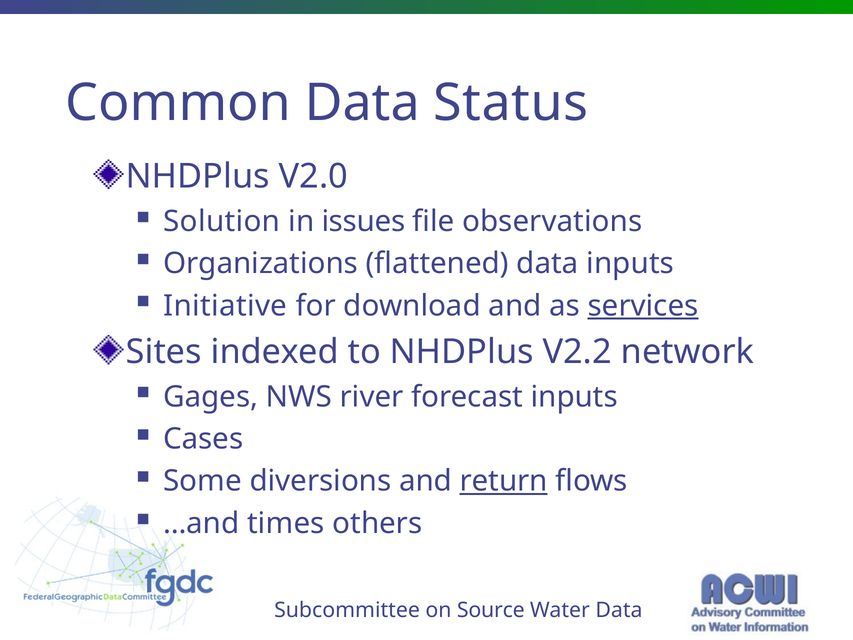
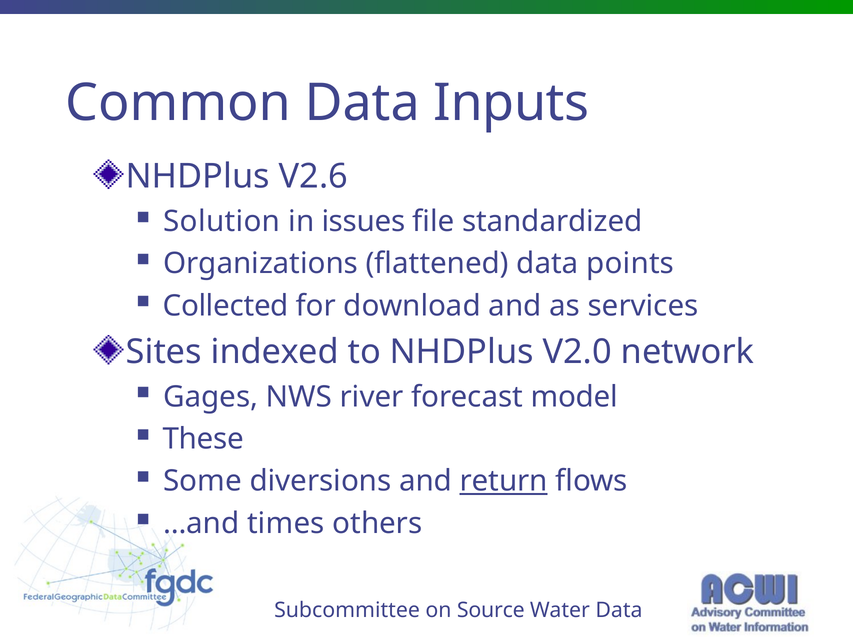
Status: Status -> Inputs (511, 103)
V2.0: V2.0 -> V2.6 (313, 177)
observations: observations -> standardized (552, 221)
data inputs: inputs -> points (630, 263)
Initiative: Initiative -> Collected (226, 306)
services underline: present -> none (643, 306)
V2.2: V2.2 -> V2.0 (577, 352)
forecast inputs: inputs -> model (574, 397)
Cases: Cases -> These (203, 439)
